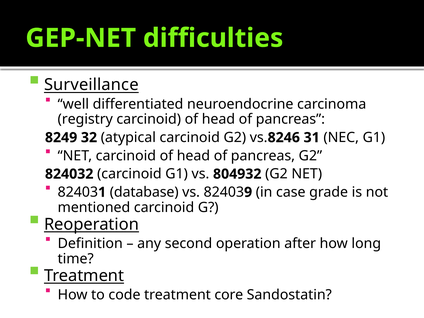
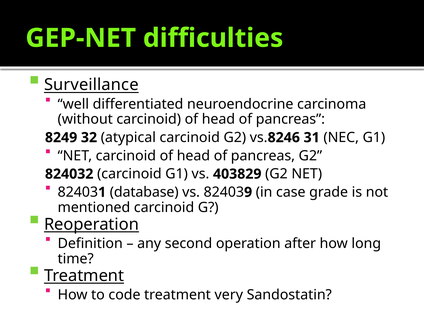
registry: registry -> without (85, 119)
804932: 804932 -> 403829 (237, 174)
core: core -> very (229, 295)
